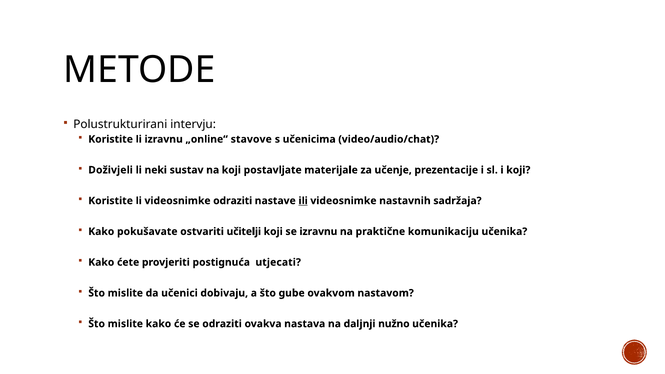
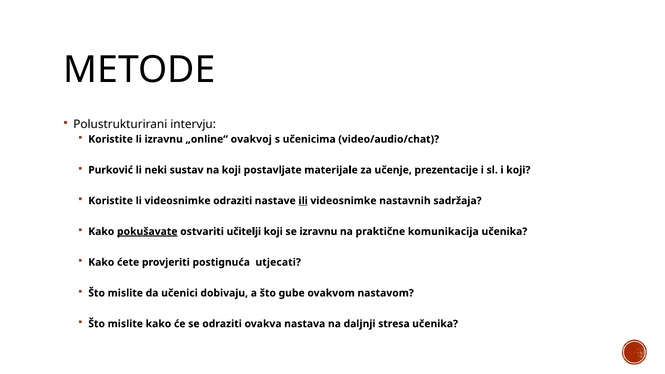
stavove: stavove -> ovakvoj (251, 139)
Doživjeli: Doživjeli -> Purković (111, 170)
pokušavate underline: none -> present (147, 232)
komunikaciju: komunikaciju -> komunikacija (443, 232)
nužno: nužno -> stresa (394, 324)
